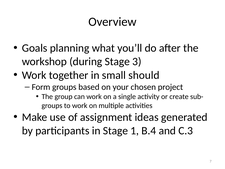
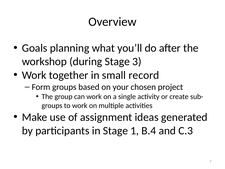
should: should -> record (144, 75)
